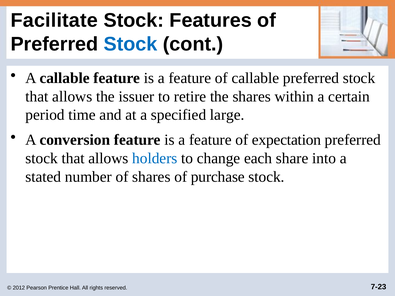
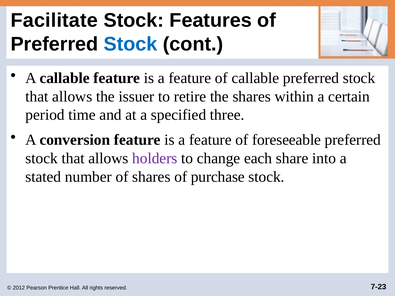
large: large -> three (227, 115)
expectation: expectation -> foreseeable (287, 140)
holders colour: blue -> purple (155, 158)
